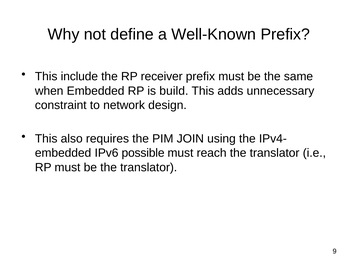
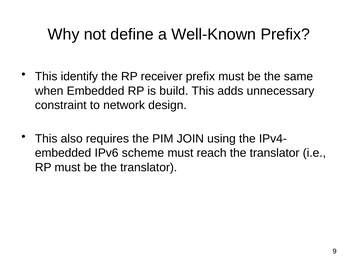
include: include -> identify (79, 76)
possible: possible -> scheme (143, 153)
